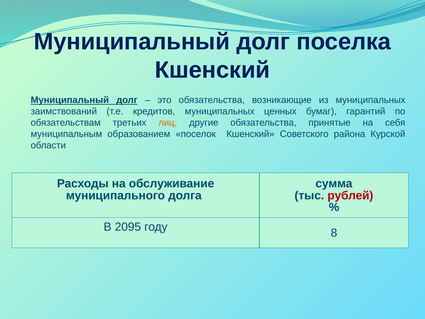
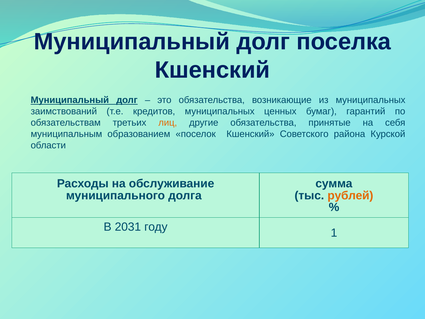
рублей colour: red -> orange (350, 195)
2095: 2095 -> 2031 (128, 227)
8: 8 -> 1 (334, 233)
